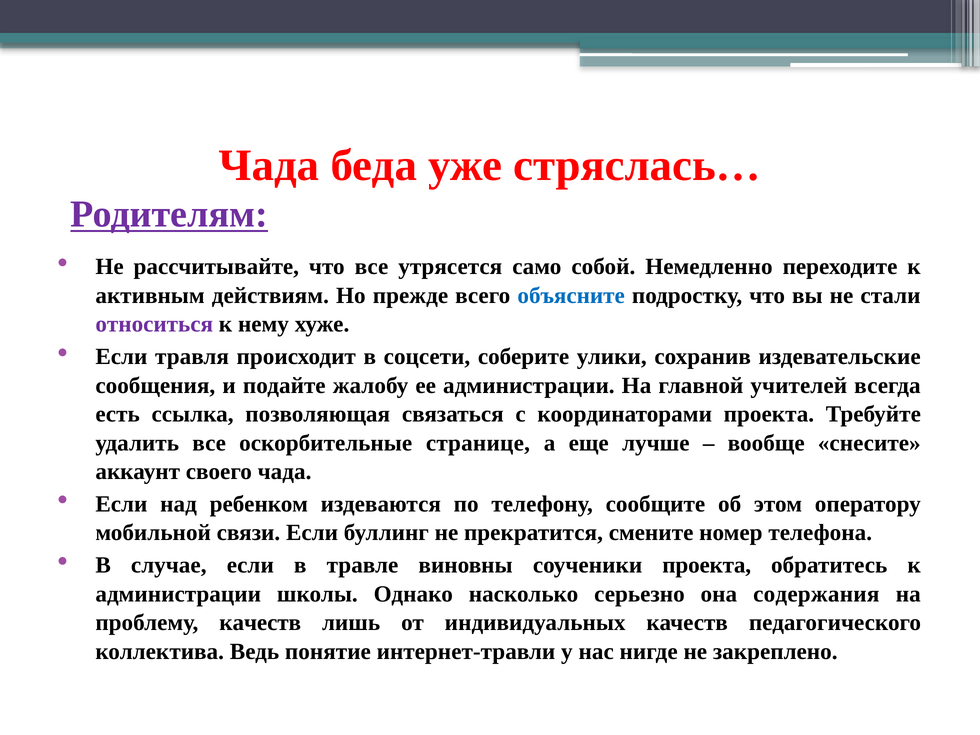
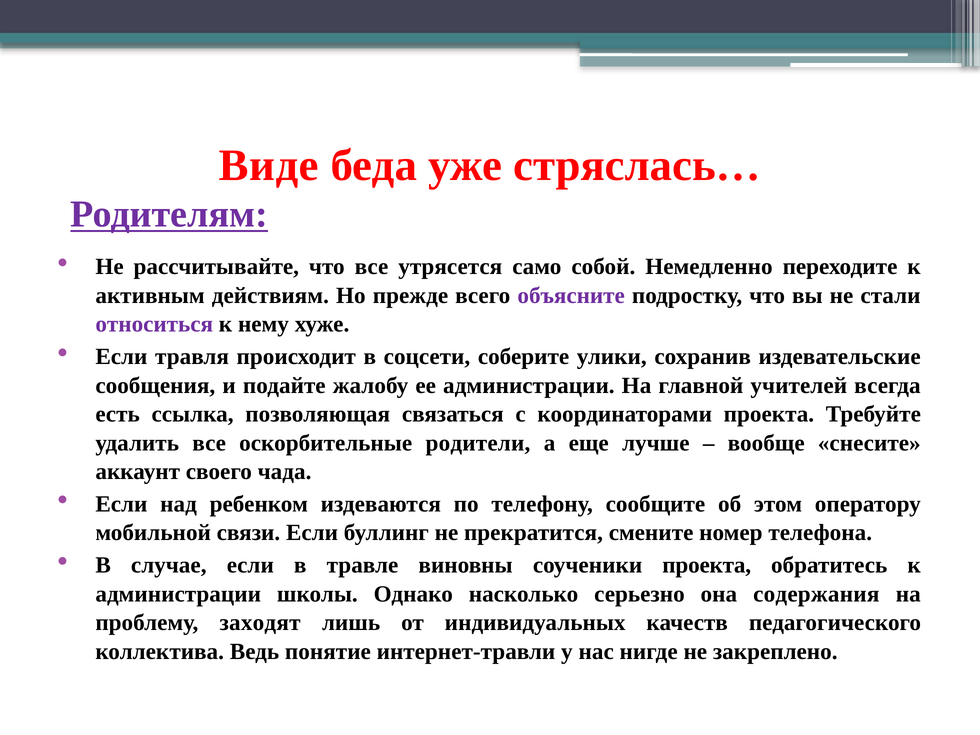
Чада: Чада -> Виде (269, 165)
объясните colour: blue -> purple (571, 296)
странице: странице -> родители (478, 443)
проблему качеств: качеств -> заходят (260, 623)
